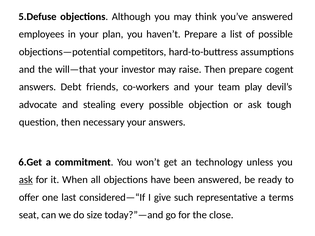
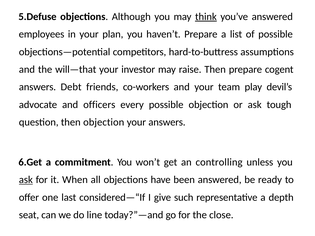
think underline: none -> present (206, 17)
stealing: stealing -> officers (99, 105)
then necessary: necessary -> objection (104, 122)
technology: technology -> controlling (219, 162)
terms: terms -> depth (281, 198)
size: size -> line (94, 215)
